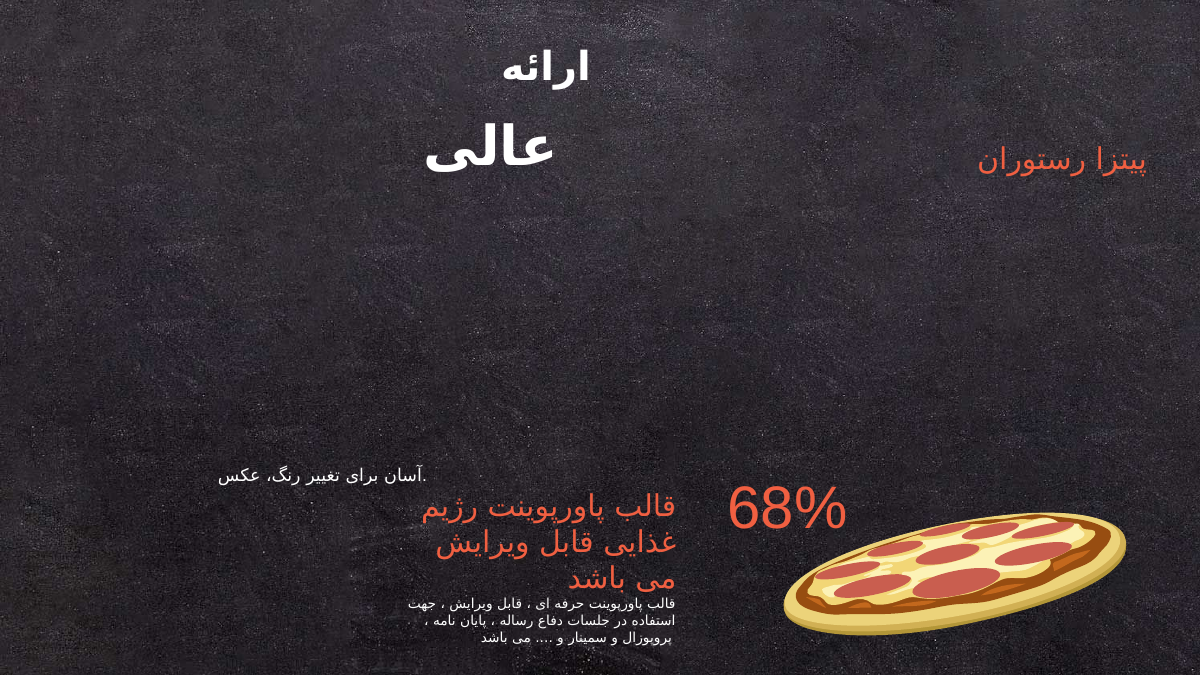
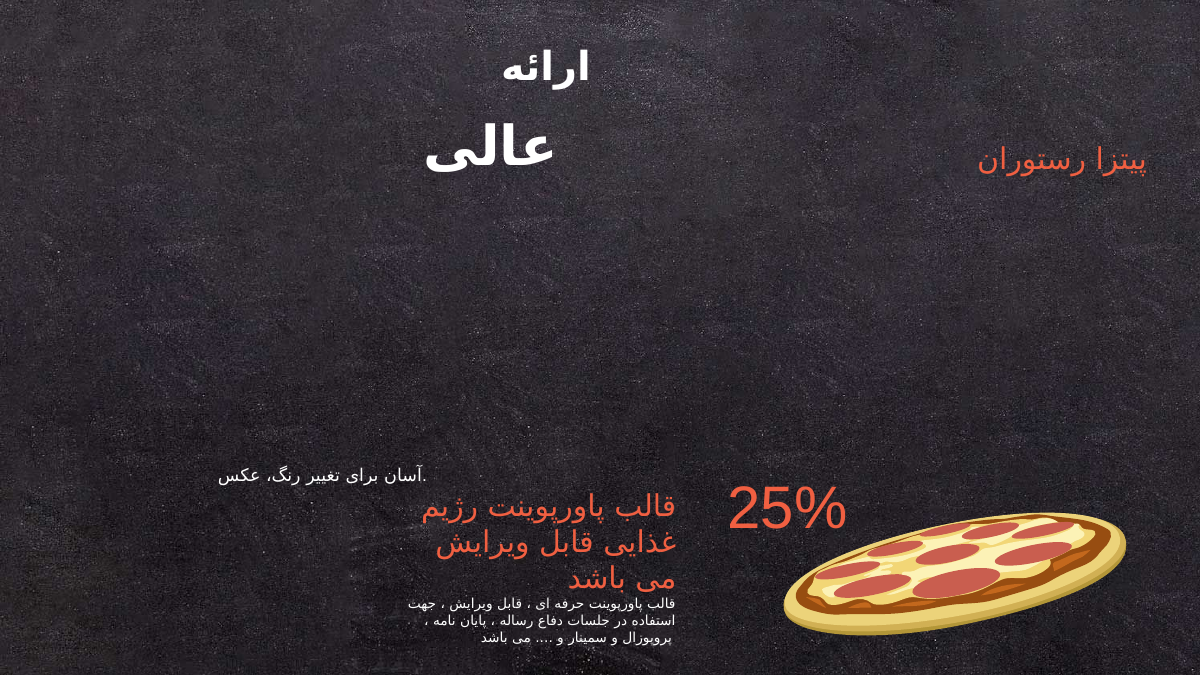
68%: 68% -> 25% (787, 508)
